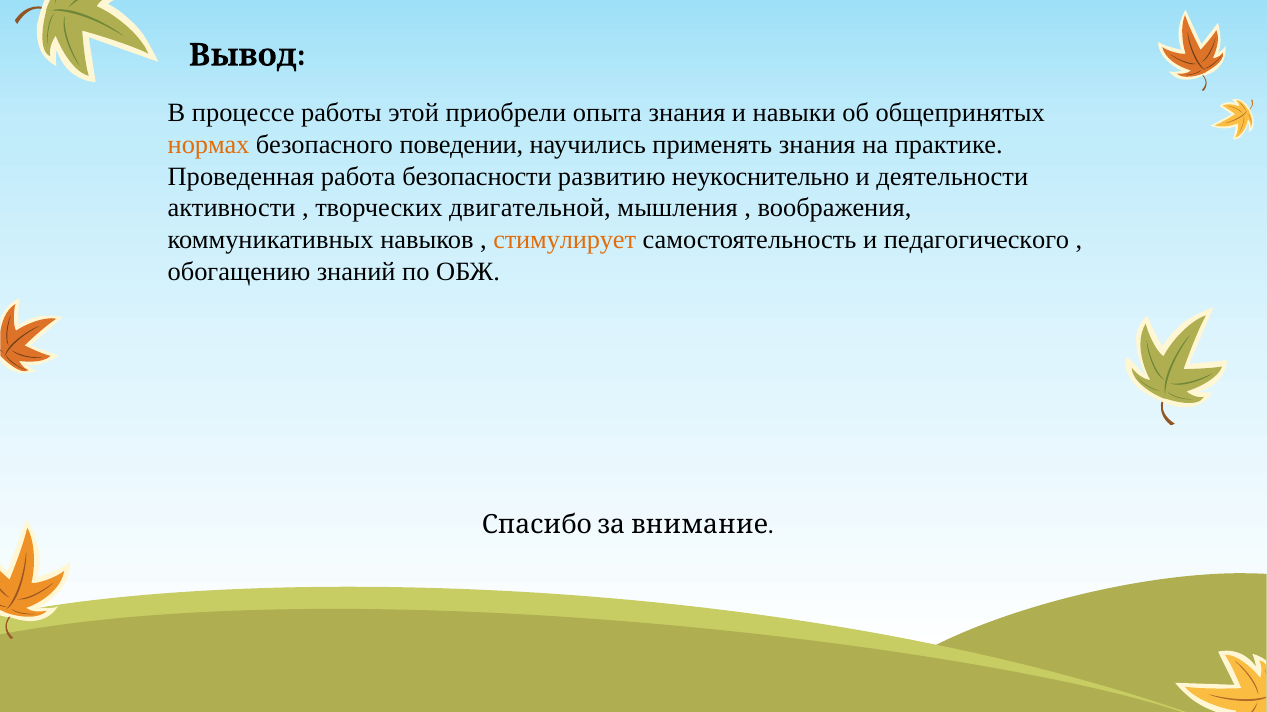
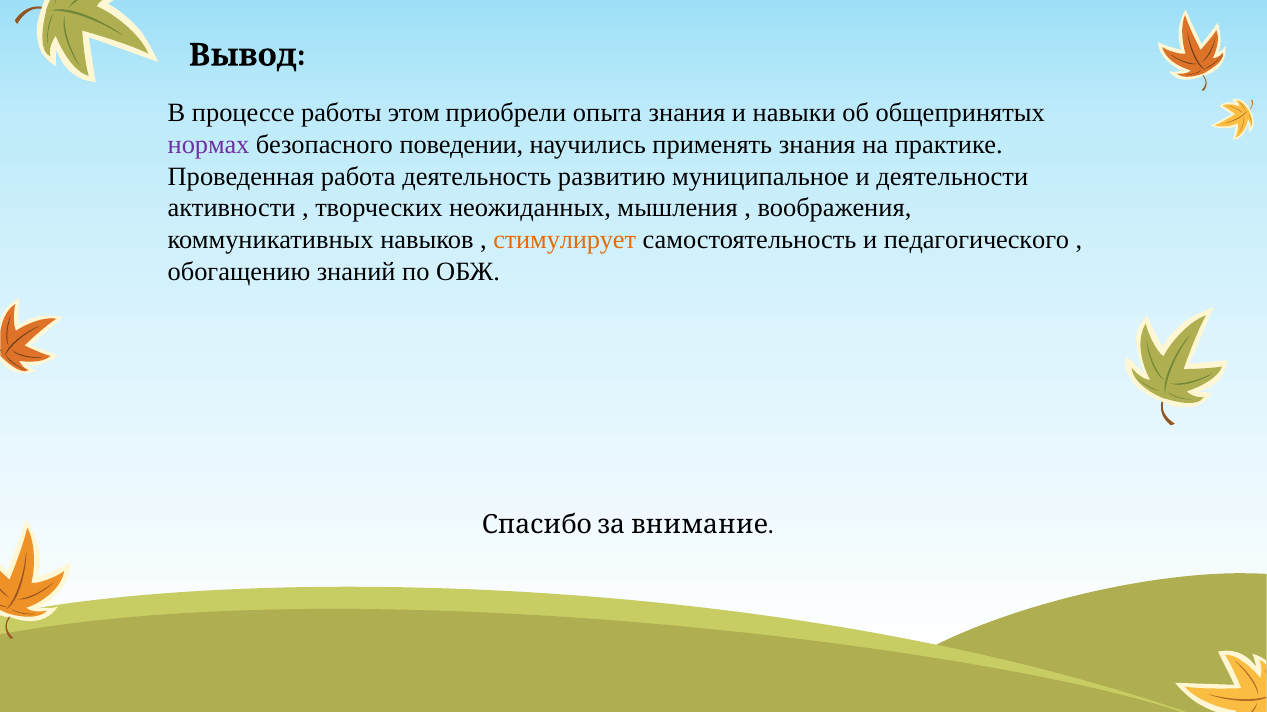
этой: этой -> этом (414, 113)
нормах colour: orange -> purple (209, 145)
безопасности: безопасности -> деятельность (477, 177)
неукоснительно: неукоснительно -> муниципальное (761, 177)
двигательной: двигательной -> неожиданных (530, 208)
